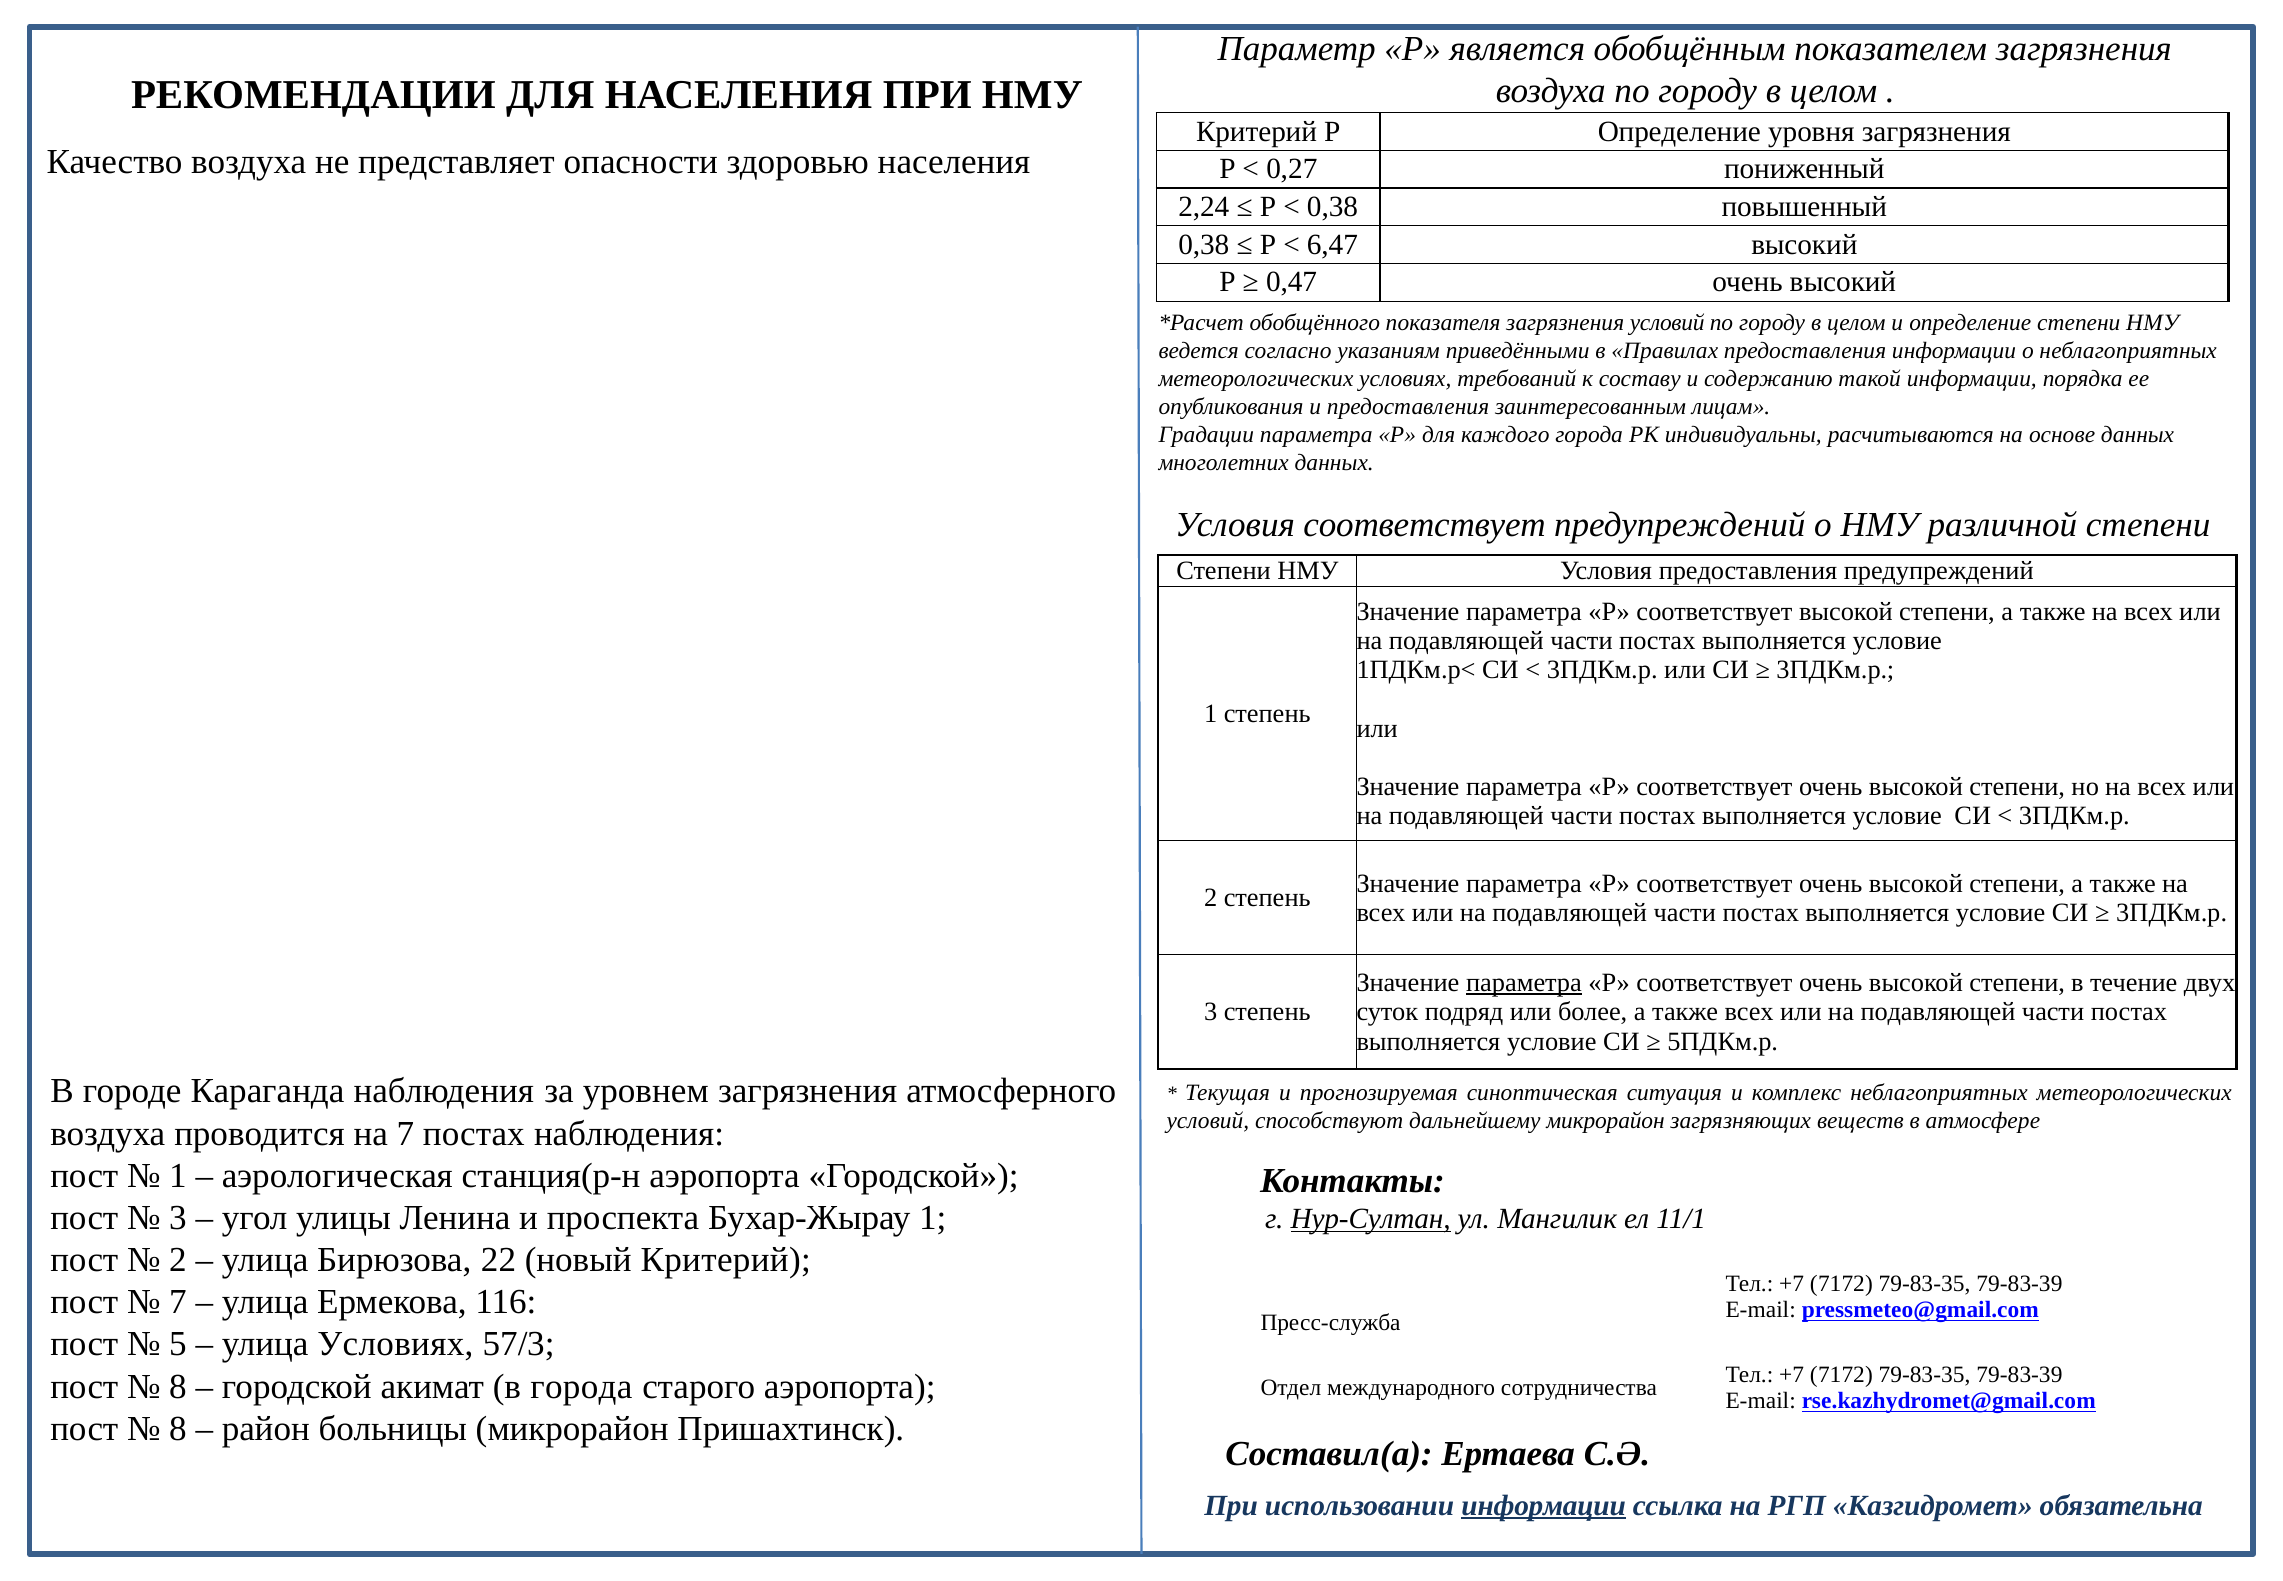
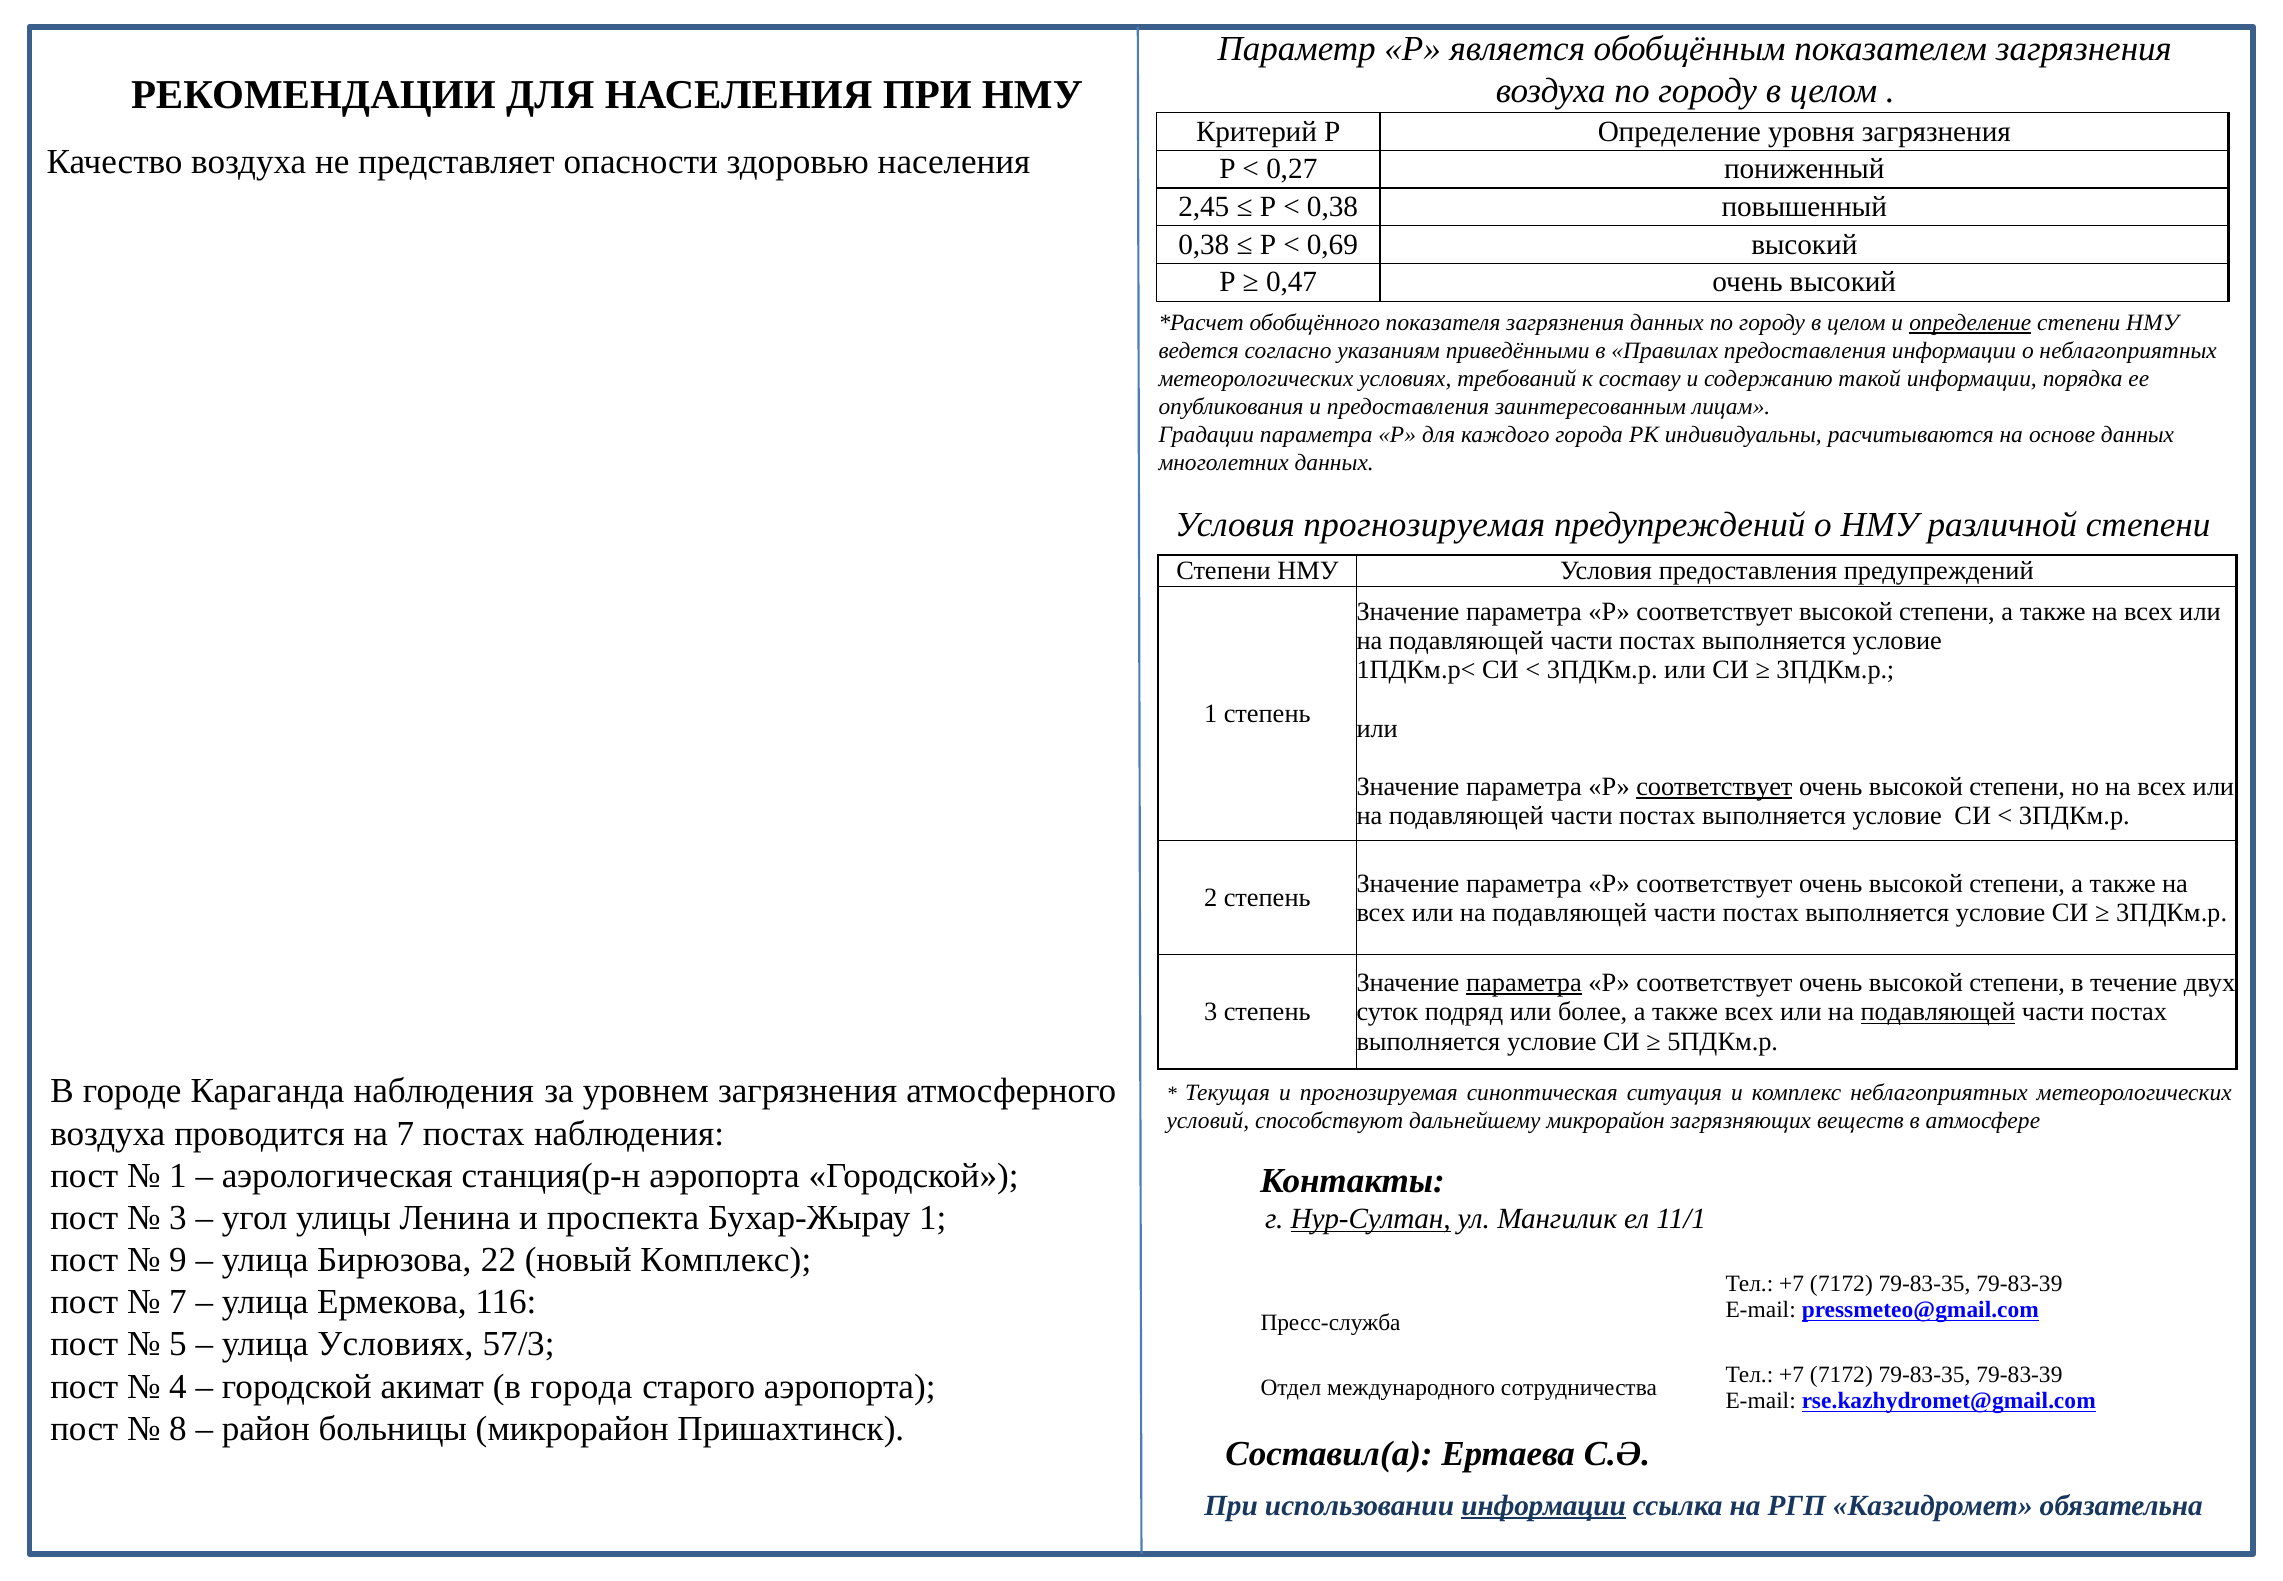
2,24: 2,24 -> 2,45 (1204, 207)
6,47: 6,47 -> 0,69 (1332, 244)
загрязнения условий: условий -> данных (1667, 323)
определение underline: none -> present (1970, 323)
Условия соответствует: соответствует -> прогнозируемая (1424, 525)
соответствует underline: none -> present (1714, 787)
подавляющей underline: none -> present (1938, 1012)
2: 2 -> 9 (178, 1260)
новый Критерий: Критерий -> Комплекс (726, 1260)
8: 8 -> 4 (178, 1386)
